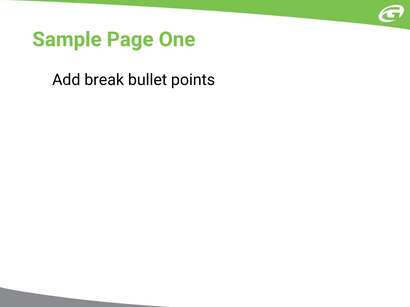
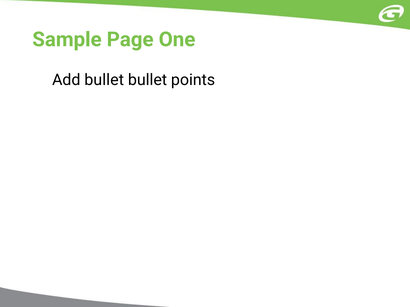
break: break -> bullet (104, 80)
